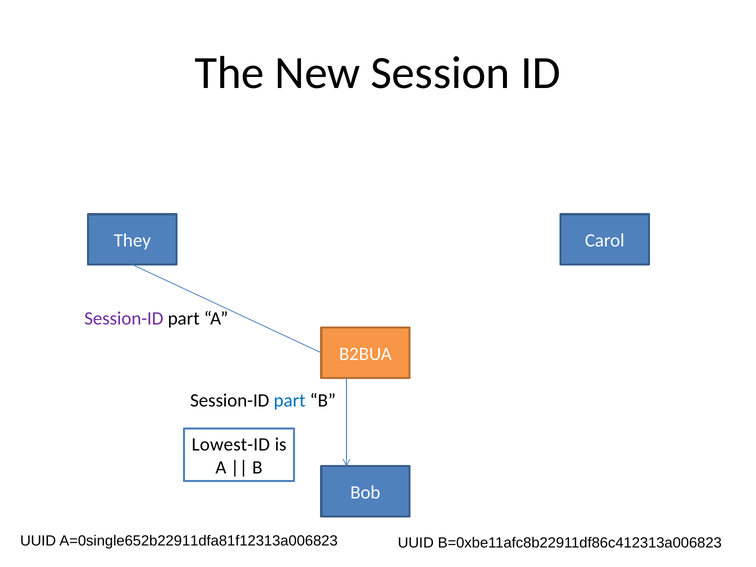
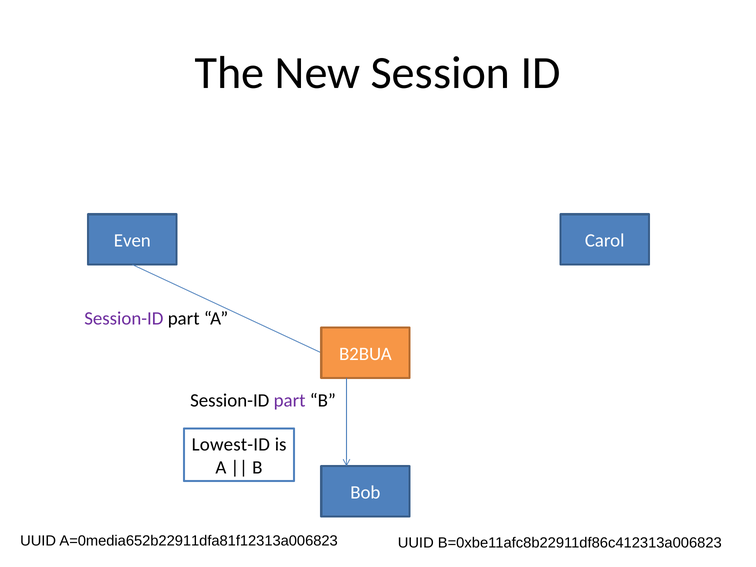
They: They -> Even (132, 241)
part colour: blue -> purple (290, 401)
A=0single652b22911dfa81f12313a006823: A=0single652b22911dfa81f12313a006823 -> A=0media652b22911dfa81f12313a006823 (199, 541)
